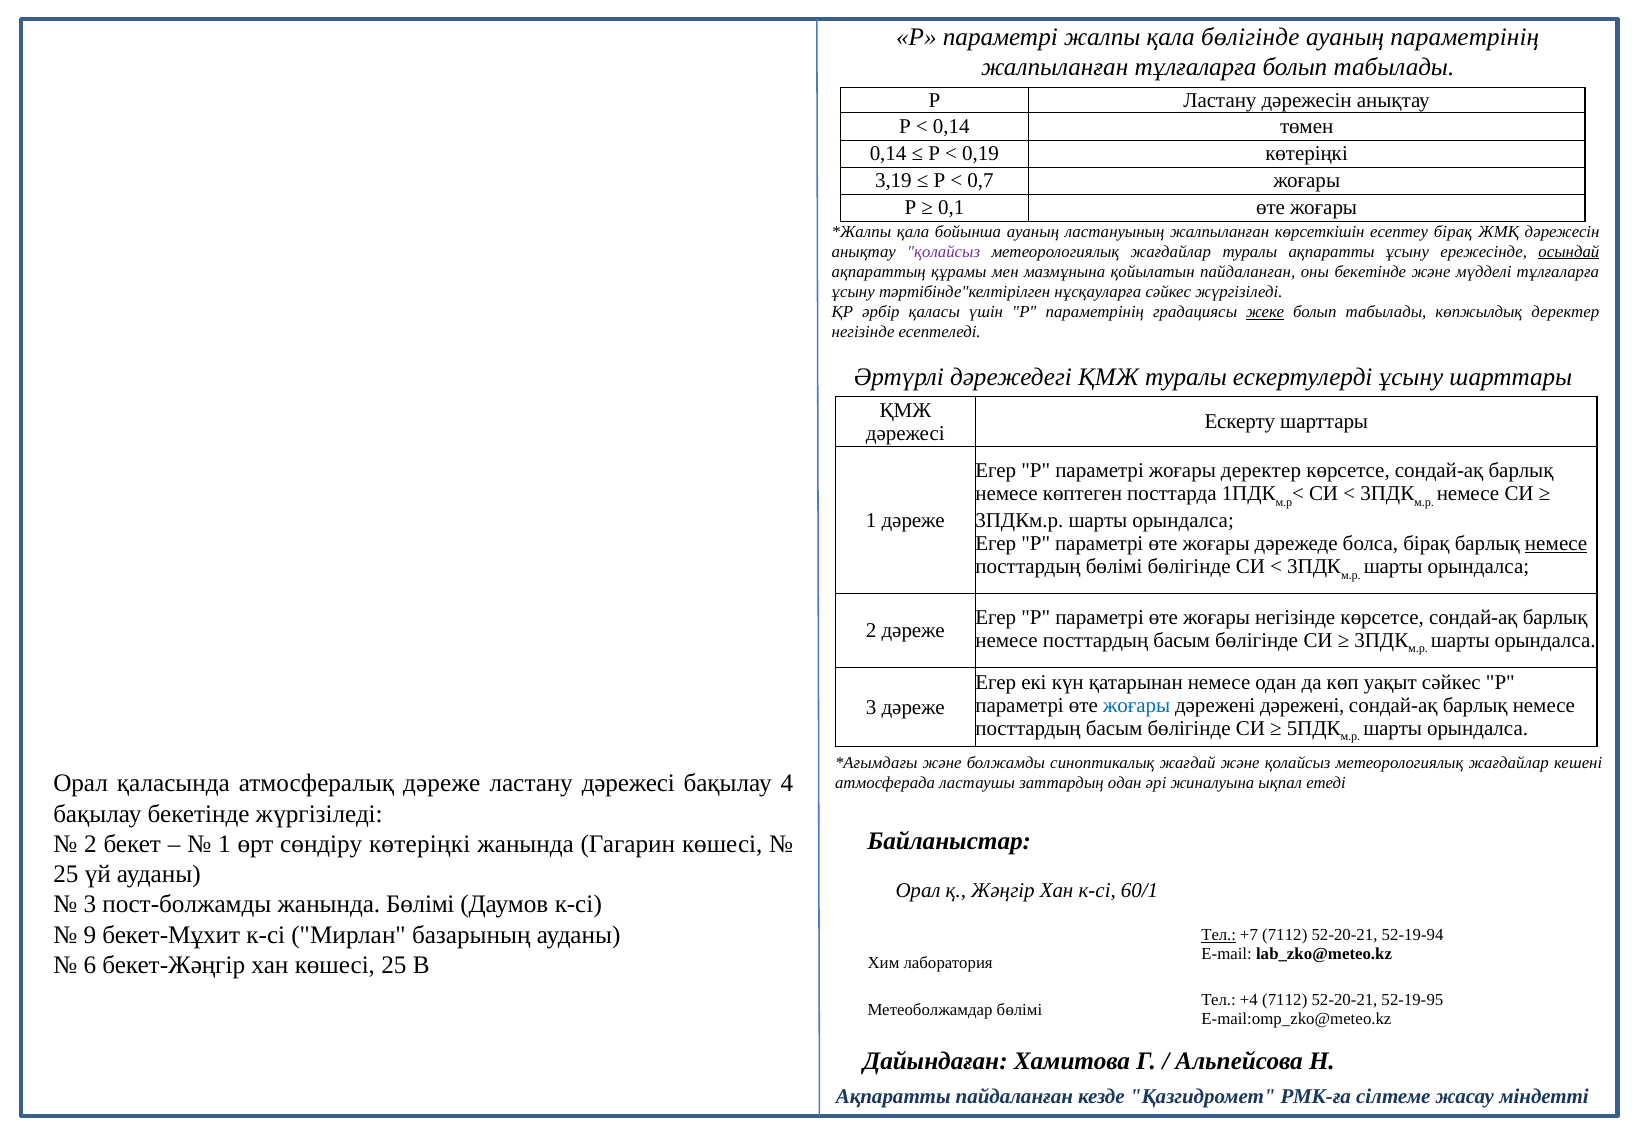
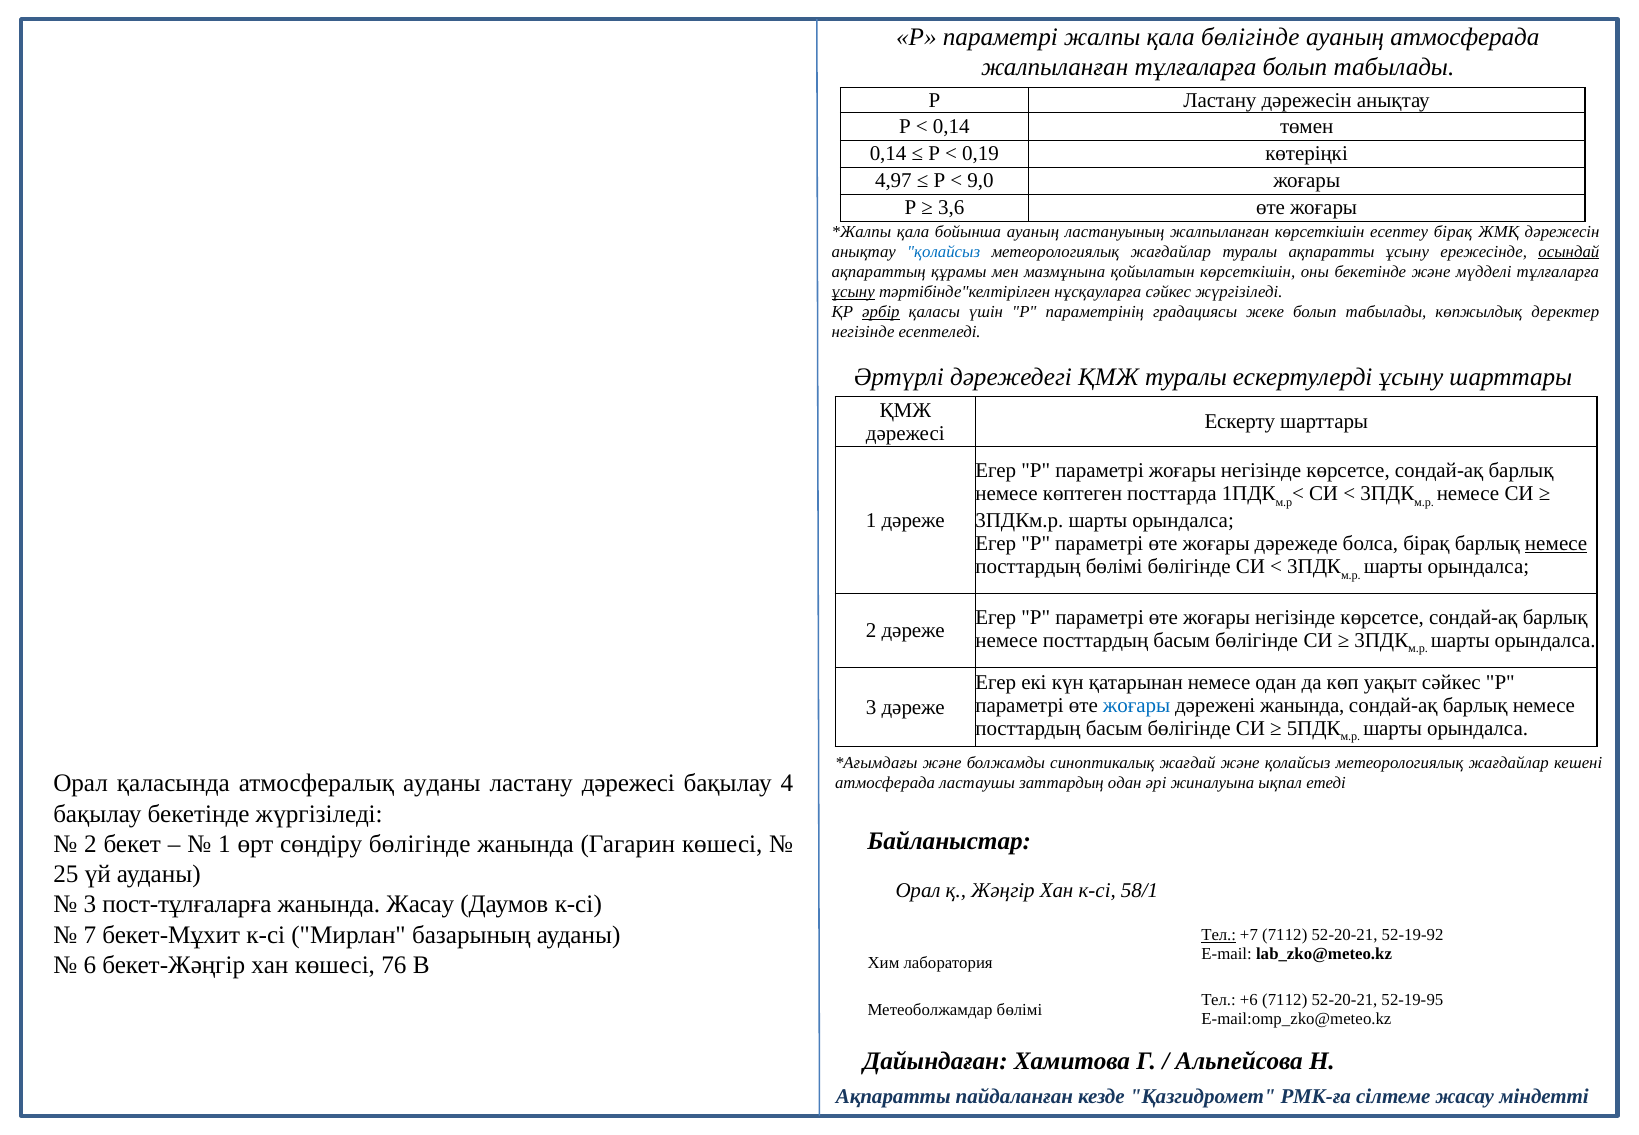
ауаның параметрінің: параметрінің -> атмосферада (1465, 37)
3,19: 3,19 -> 4,97 (893, 180)
0,7: 0,7 -> 9,0 (980, 180)
0,1: 0,1 -> 3,6 (951, 207)
қолайсыз colour: purple -> blue (944, 252)
қойылатын пайдаланған: пайдаланған -> көрсеткішін (1248, 272)
ұсыну underline: none -> present (853, 292)
әрбір underline: none -> present (881, 312)
жеке underline: present -> none (1265, 312)
параметрі жоғары деректер: деректер -> негізінде (1261, 471)
дәрежені дәрежені: дәрежені -> жанында (1302, 705)
атмосфералық дәреже: дәреже -> ауданы (442, 783)
сөндіру көтеріңкі: көтеріңкі -> бөлігінде (420, 844)
60/1: 60/1 -> 58/1 (1140, 890)
пост-болжамды: пост-болжамды -> пост-тұлғаларға (187, 904)
жанында Бөлімі: Бөлімі -> Жасау (420, 904)
9: 9 -> 7 (90, 935)
52-19-94: 52-19-94 -> 52-19-92 (1413, 935)
көшесі 25: 25 -> 76 (394, 965)
+4: +4 -> +6 (1249, 1000)
